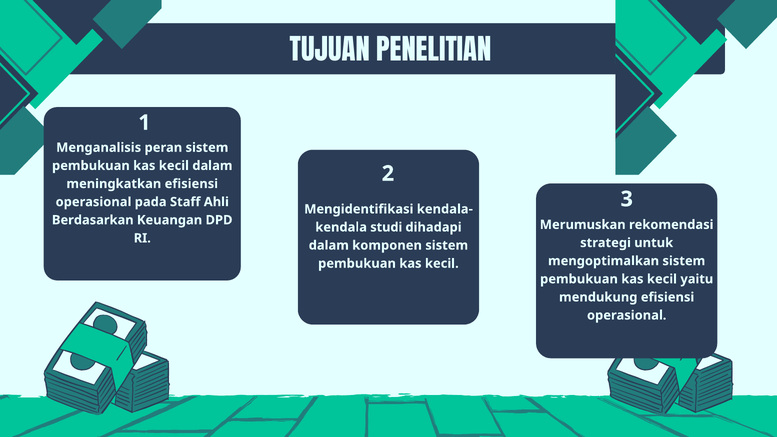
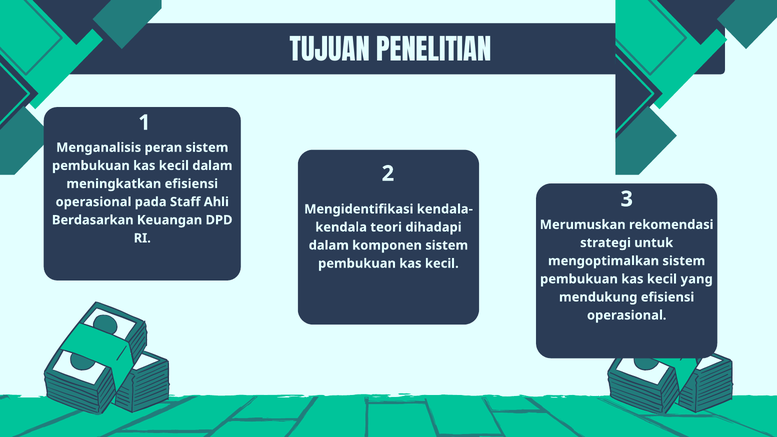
studi: studi -> teori (386, 227)
yaitu: yaitu -> yang (697, 279)
